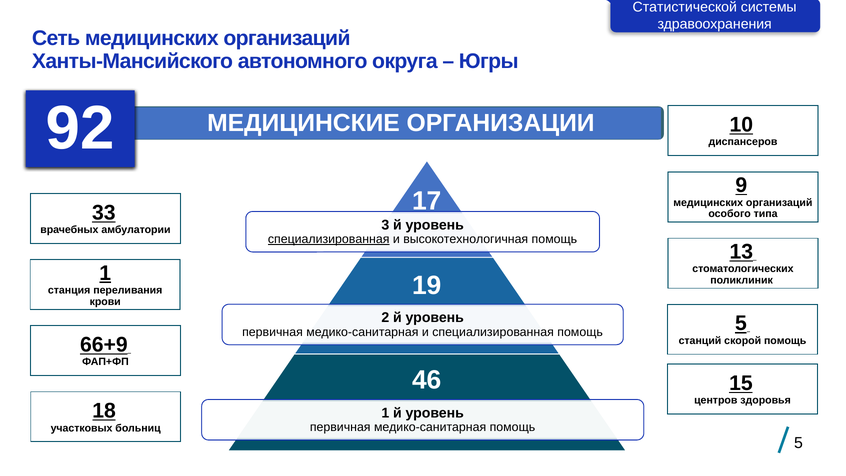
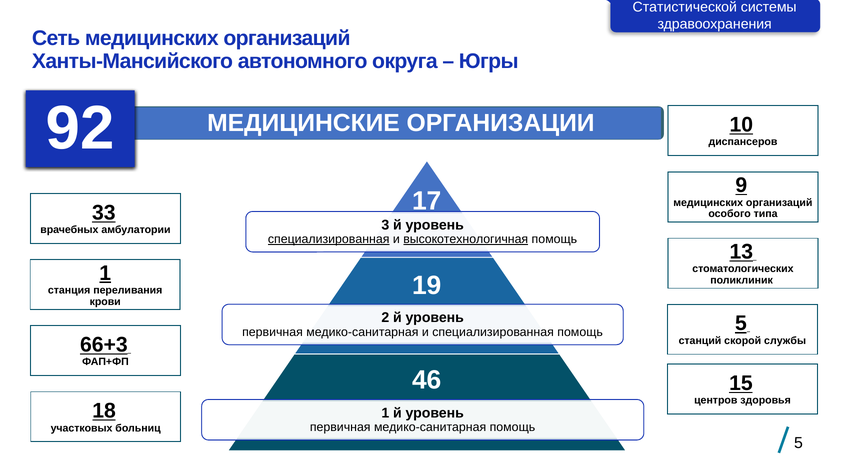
высокотехнологичная underline: none -> present (466, 239)
66+9: 66+9 -> 66+3 (104, 345)
скорой помощь: помощь -> службы (785, 341)
